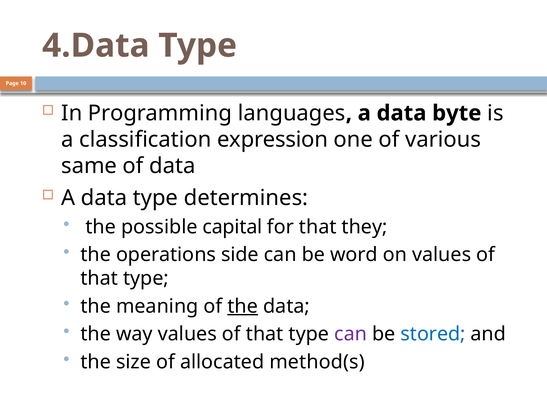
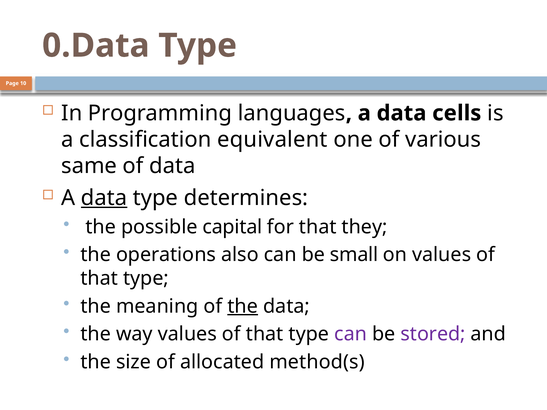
4.Data: 4.Data -> 0.Data (96, 46)
byte: byte -> cells (457, 113)
expression: expression -> equivalent (272, 140)
data underline: none -> present (104, 198)
side: side -> also (240, 255)
word: word -> small (354, 255)
stored colour: blue -> purple (433, 334)
